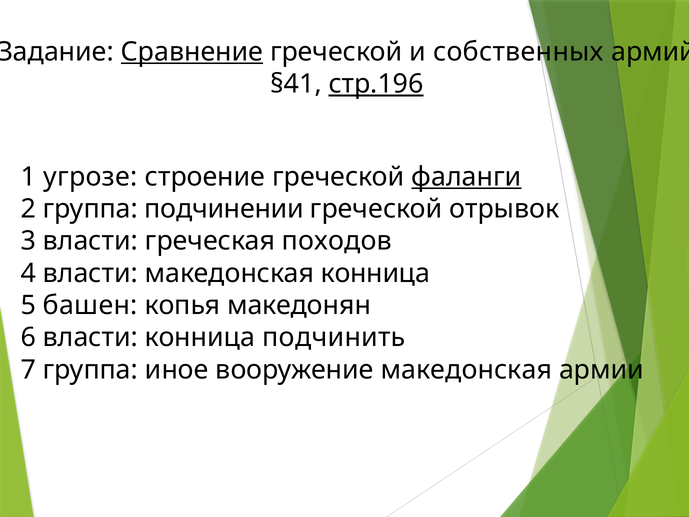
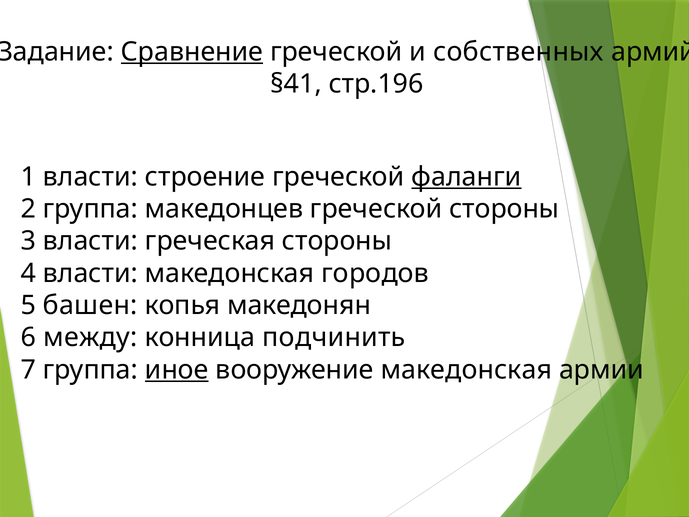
стр.196 underline: present -> none (376, 84)
1 угрозе: угрозе -> власти (90, 177)
подчинении: подчинении -> македонцев (224, 209)
греческой отрывок: отрывок -> стороны (504, 209)
греческая походов: походов -> стороны (337, 241)
македонская конница: конница -> городов (375, 273)
6 власти: власти -> между (90, 337)
иное underline: none -> present (177, 370)
